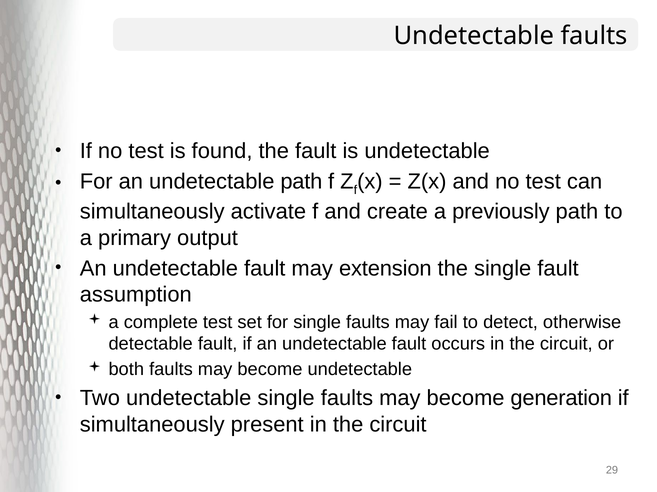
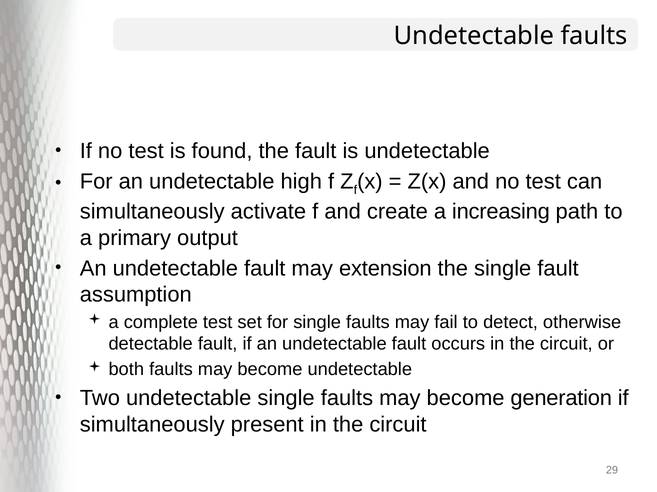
undetectable path: path -> high (301, 182)
previously: previously -> increasing (501, 212)
